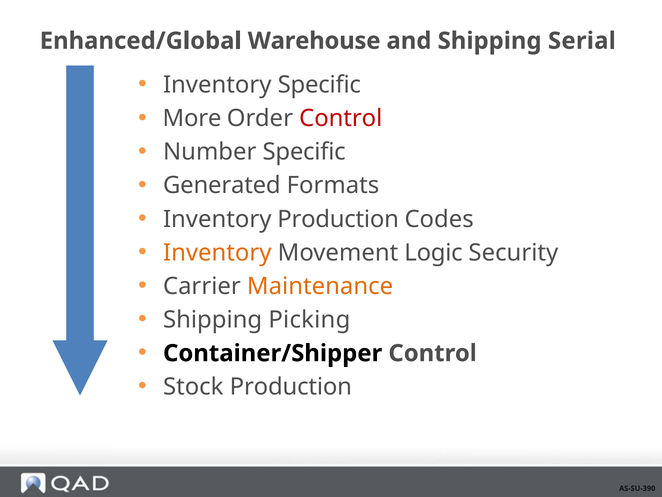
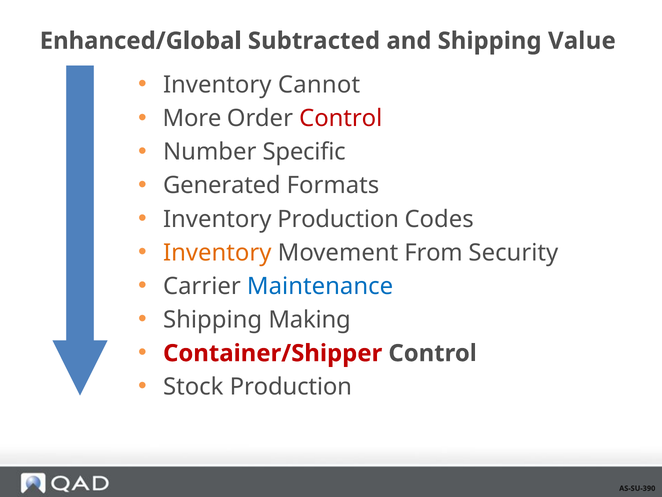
Warehouse: Warehouse -> Subtracted (314, 41)
Serial: Serial -> Value (582, 41)
Inventory Specific: Specific -> Cannot (319, 85)
Logic: Logic -> From (434, 252)
Maintenance colour: orange -> blue (320, 286)
Picking: Picking -> Making (310, 319)
Container/Shipper colour: black -> red (273, 353)
